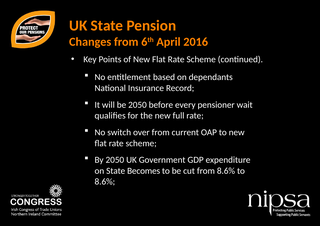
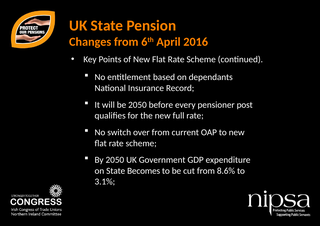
wait: wait -> post (245, 105)
8.6%: 8.6% -> 3.1% (105, 182)
